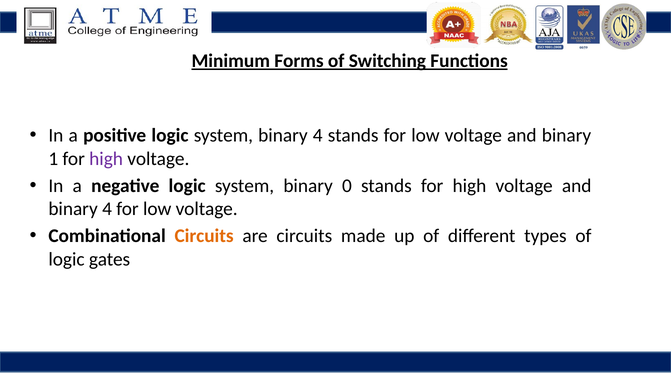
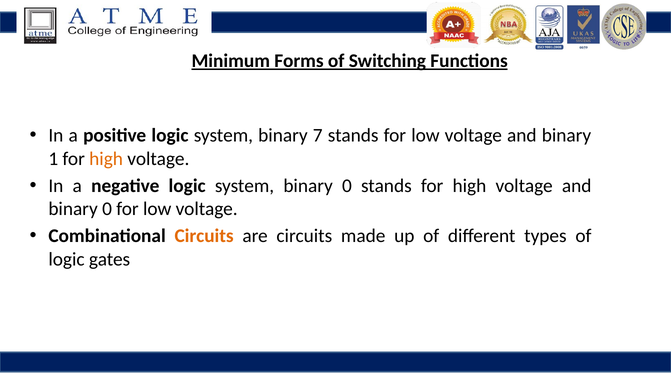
system binary 4: 4 -> 7 (318, 135)
high colour: purple -> orange (106, 159)
4: 4 -> 0 (107, 209)
